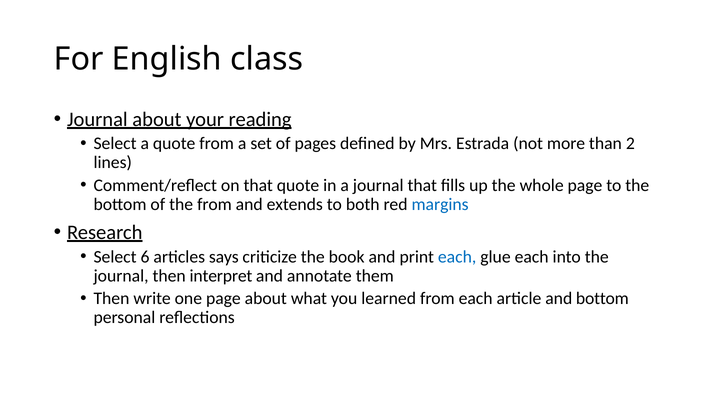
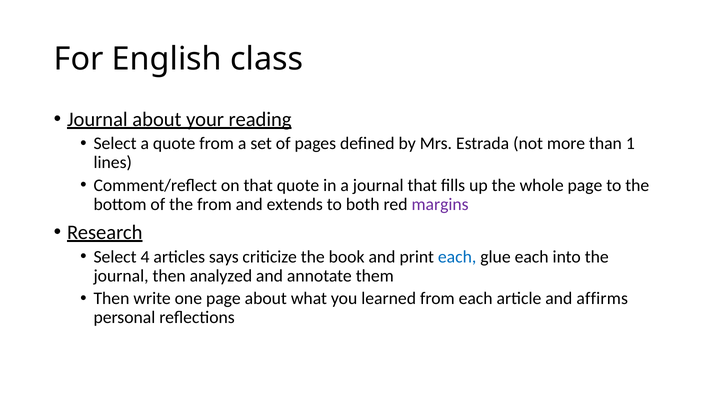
2: 2 -> 1 (630, 144)
margins colour: blue -> purple (440, 204)
6: 6 -> 4 (145, 257)
interpret: interpret -> analyzed (221, 276)
and bottom: bottom -> affirms (602, 299)
